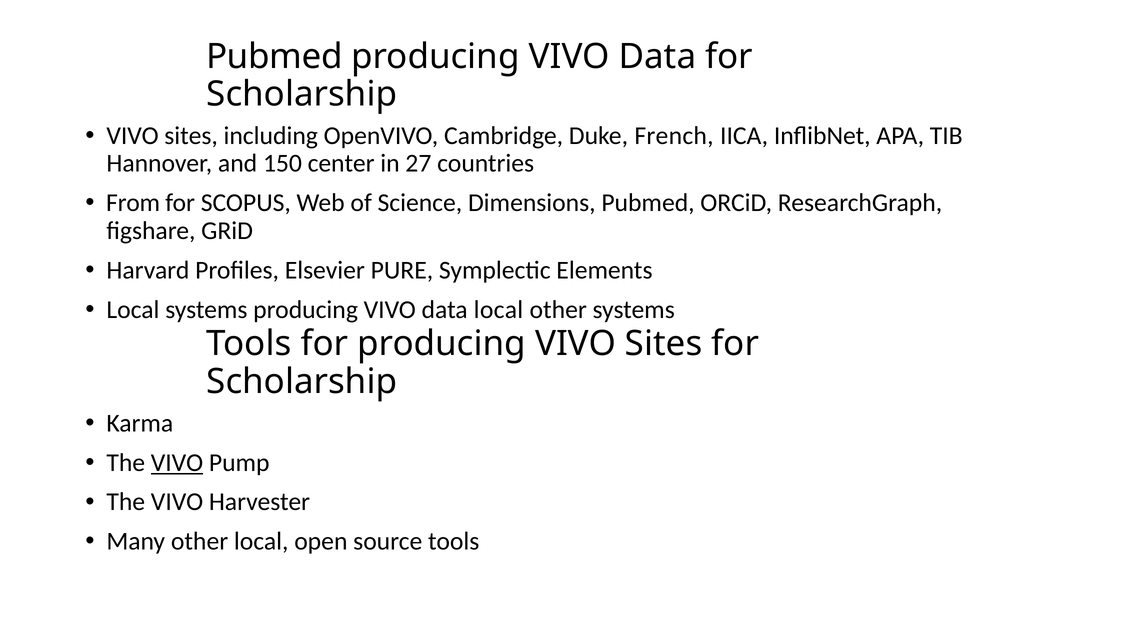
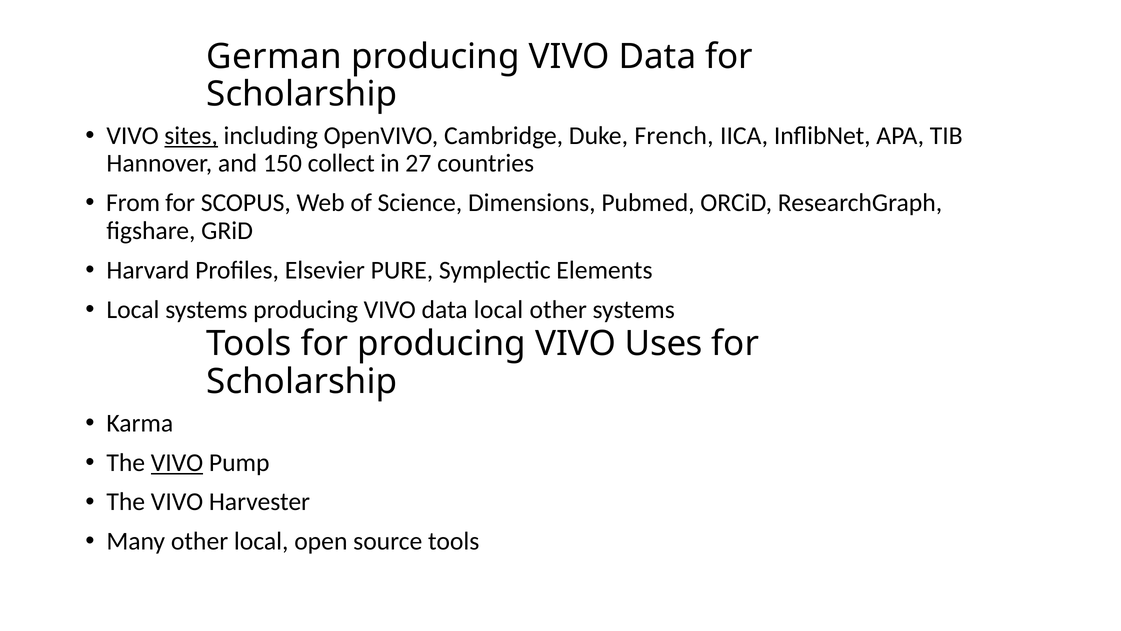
Pubmed: Pubmed -> German (274, 56)
sites underline: none -> present (191, 136)
center: center -> collect (341, 163)
producing VIVO Sites: Sites -> Uses (664, 344)
